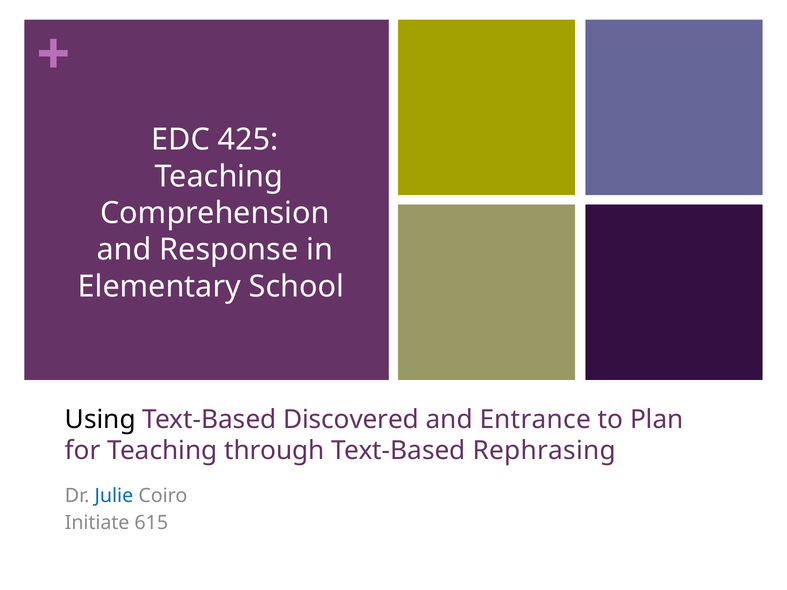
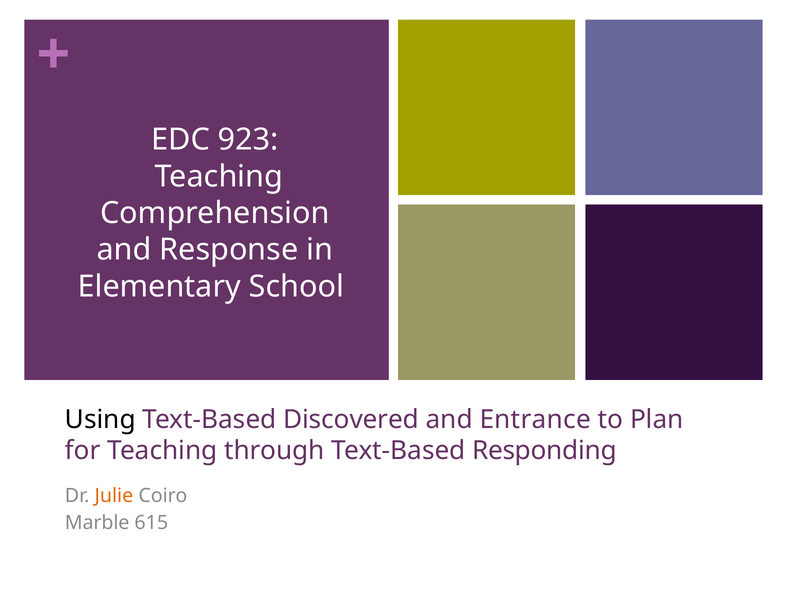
425: 425 -> 923 (248, 140)
Rephrasing: Rephrasing -> Responding (544, 451)
Julie colour: blue -> orange (114, 496)
Initiate: Initiate -> Marble (97, 523)
